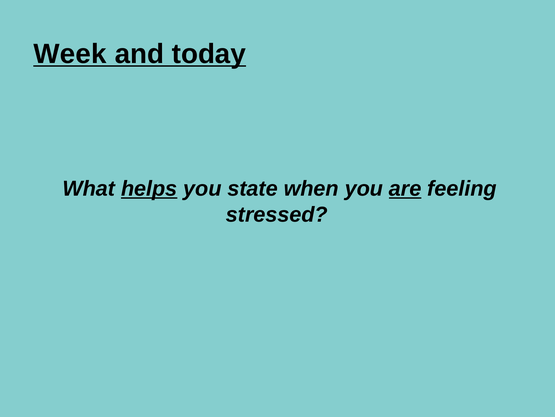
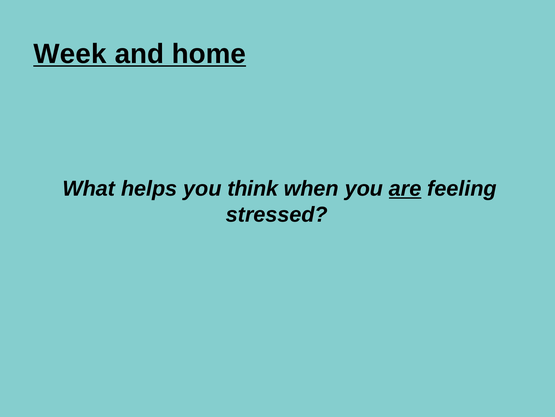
today: today -> home (209, 54)
helps underline: present -> none (149, 188)
state: state -> think (253, 188)
